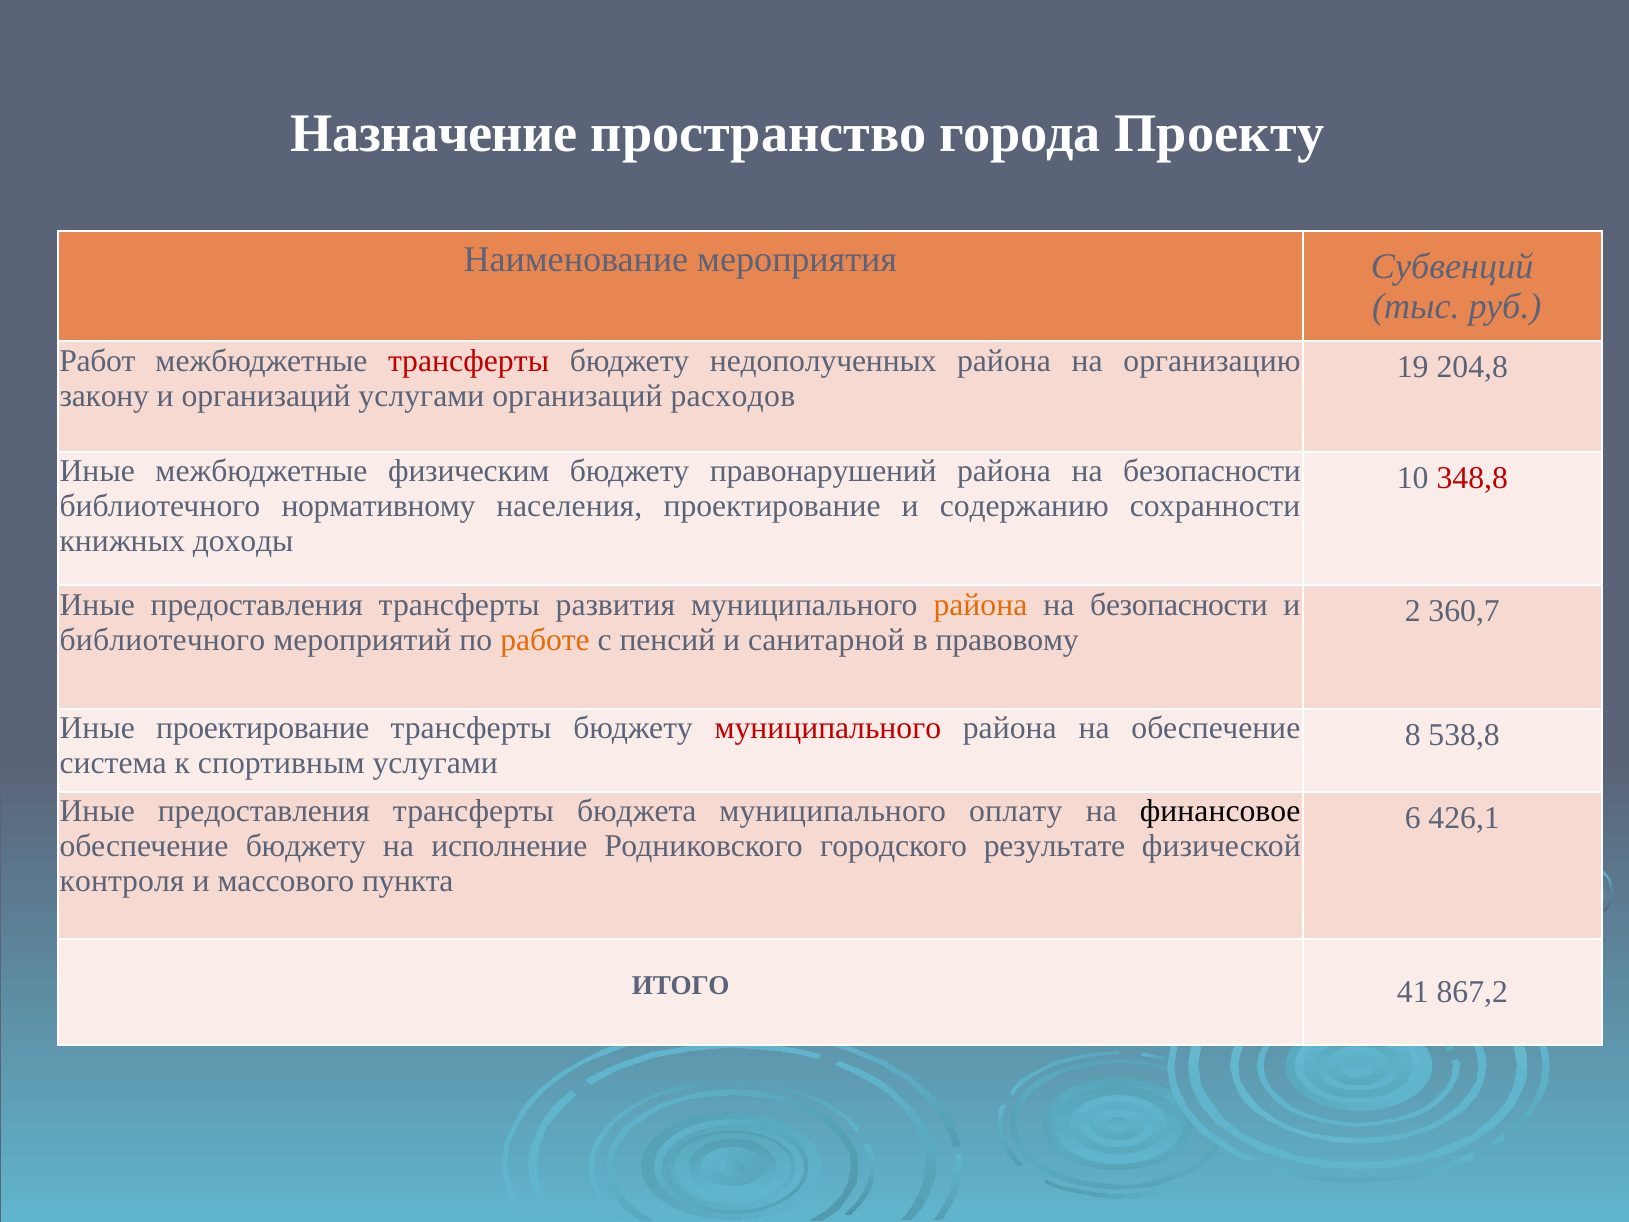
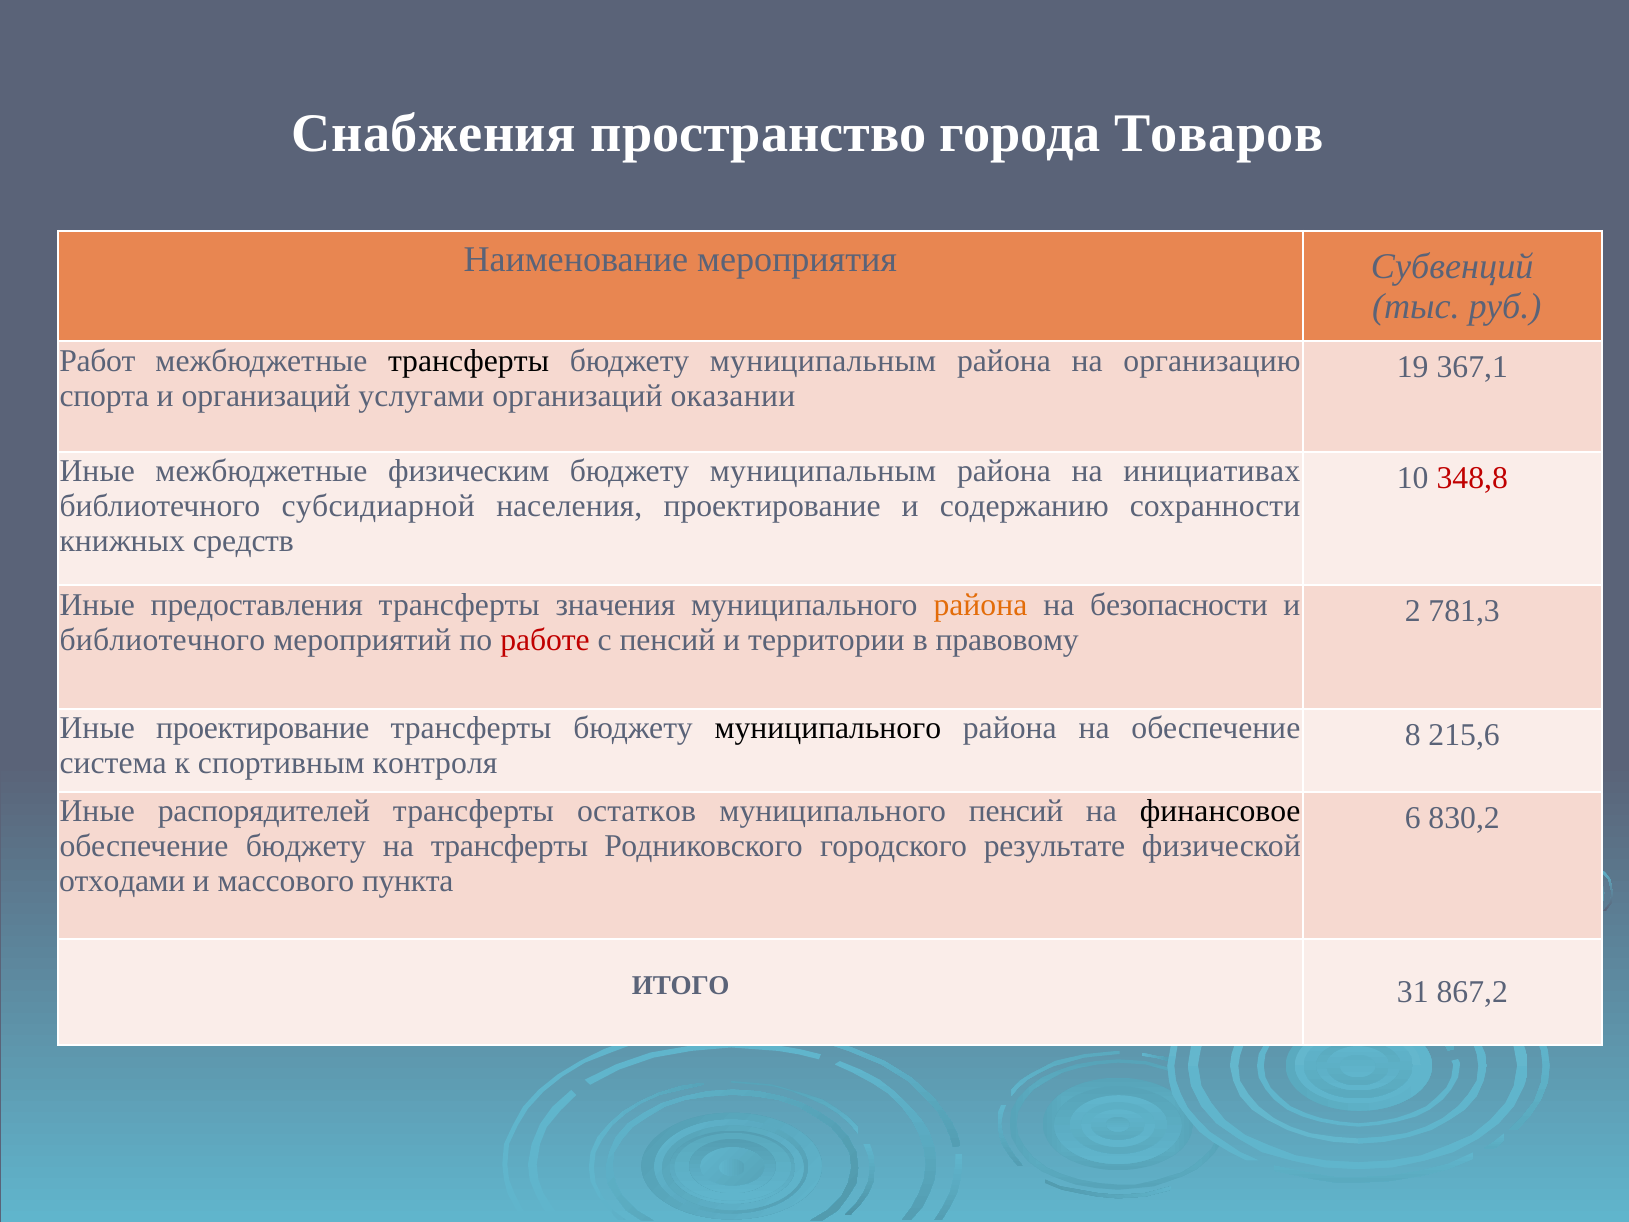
Назначение: Назначение -> Снабжения (434, 134)
Проекту: Проекту -> Товаров (1219, 134)
трансферты colour: red -> black (469, 361)
недополученных: недополученных -> муниципальным (823, 361)
204,8: 204,8 -> 367,1 (1472, 367)
закону: закону -> спорта (104, 396)
расходов: расходов -> оказании (733, 396)
правонарушений: правонарушений -> муниципальным (823, 471)
безопасности: безопасности -> инициативах (1212, 471)
нормативному: нормативному -> субсидиарной (378, 506)
доходы: доходы -> средств (243, 541)
развития: развития -> значения (616, 605)
360,7: 360,7 -> 781,3 (1464, 611)
работе colour: orange -> red (545, 640)
санитарной: санитарной -> территории (826, 640)
муниципального colour: red -> black (828, 728)
538,8: 538,8 -> 215,6 (1464, 735)
спортивным услугами: услугами -> контроля (435, 763)
предоставления: предоставления -> распорядителей (264, 811)
бюджета: бюджета -> остатков (637, 811)
муниципального оплату: оплату -> пенсий (1016, 811)
426,1: 426,1 -> 830,2 (1464, 818)
на исполнение: исполнение -> трансферты (509, 846)
контроля: контроля -> отходами (122, 881)
41: 41 -> 31 (1413, 992)
